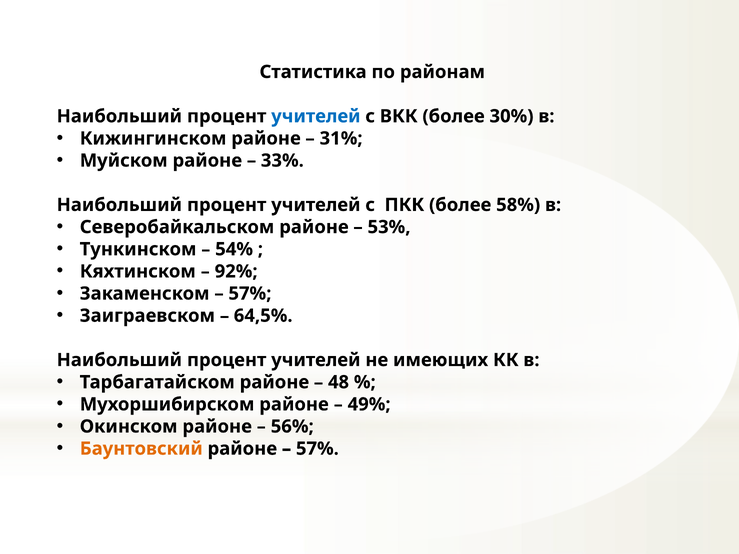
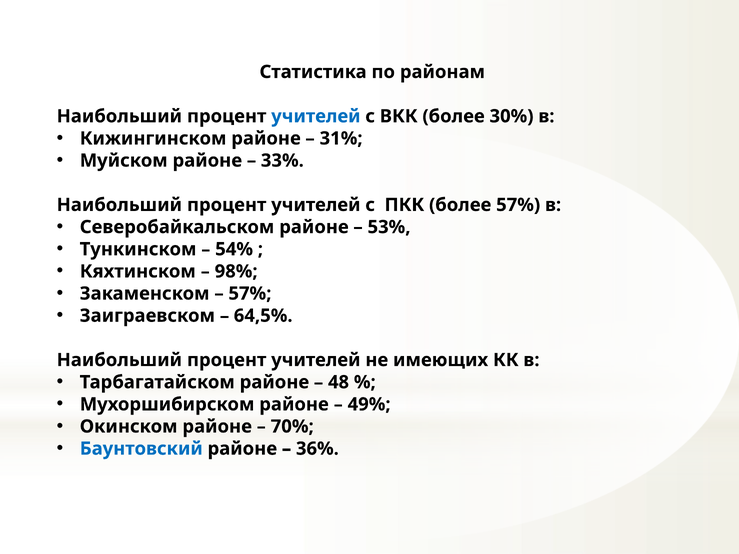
более 58%: 58% -> 57% (518, 205)
92%: 92% -> 98% (236, 271)
56%: 56% -> 70% (292, 427)
Баунтовский colour: orange -> blue (141, 449)
57%: 57% -> 36% (317, 449)
